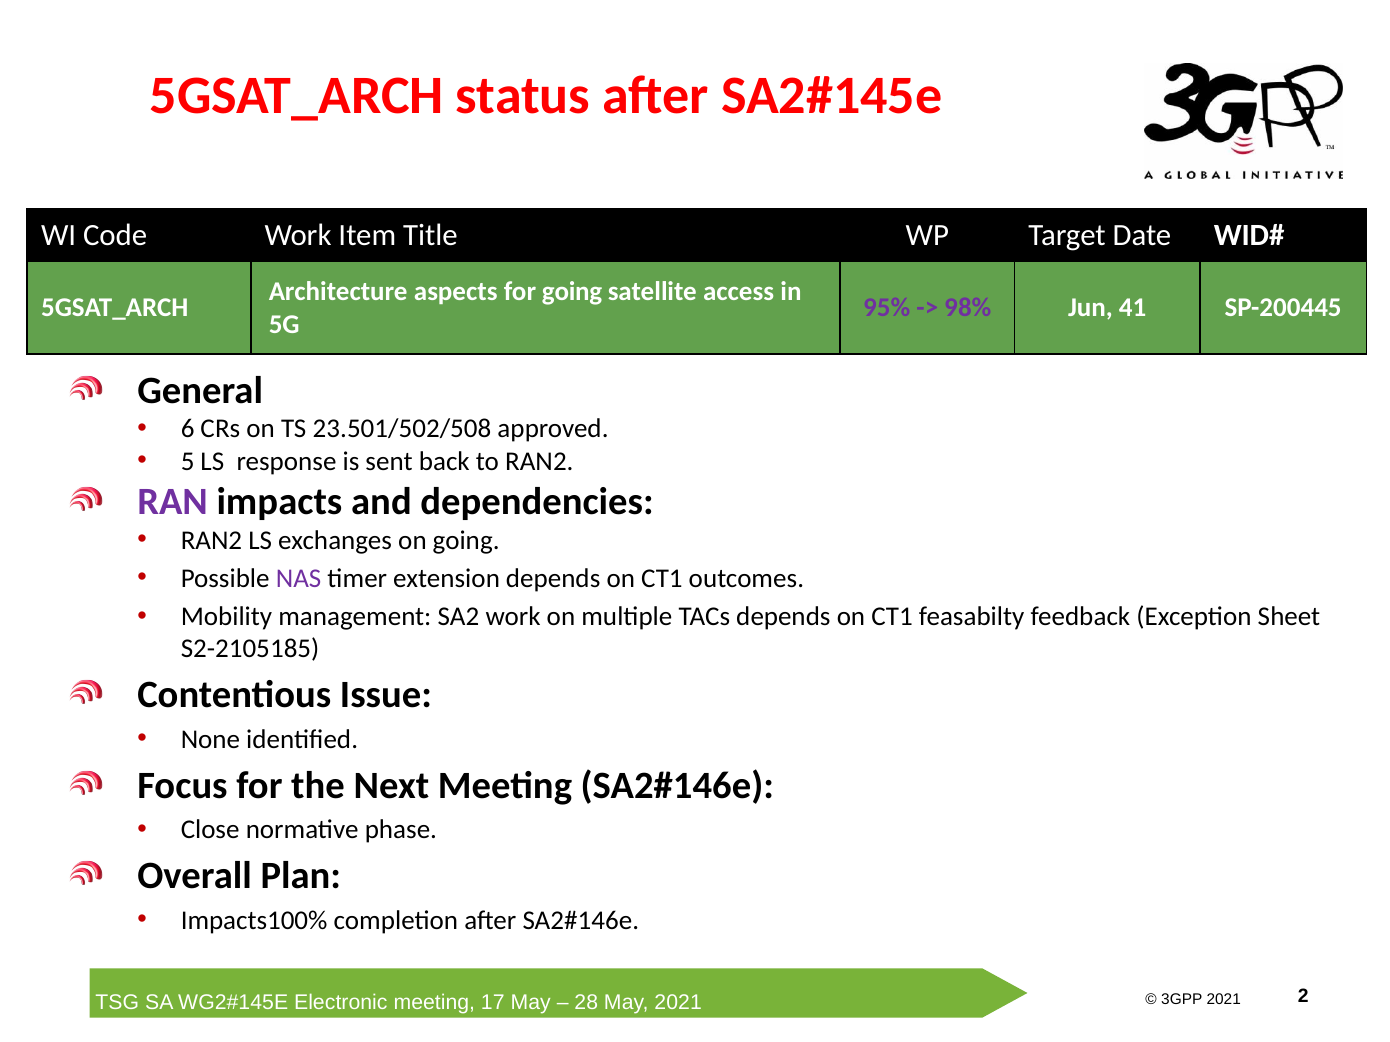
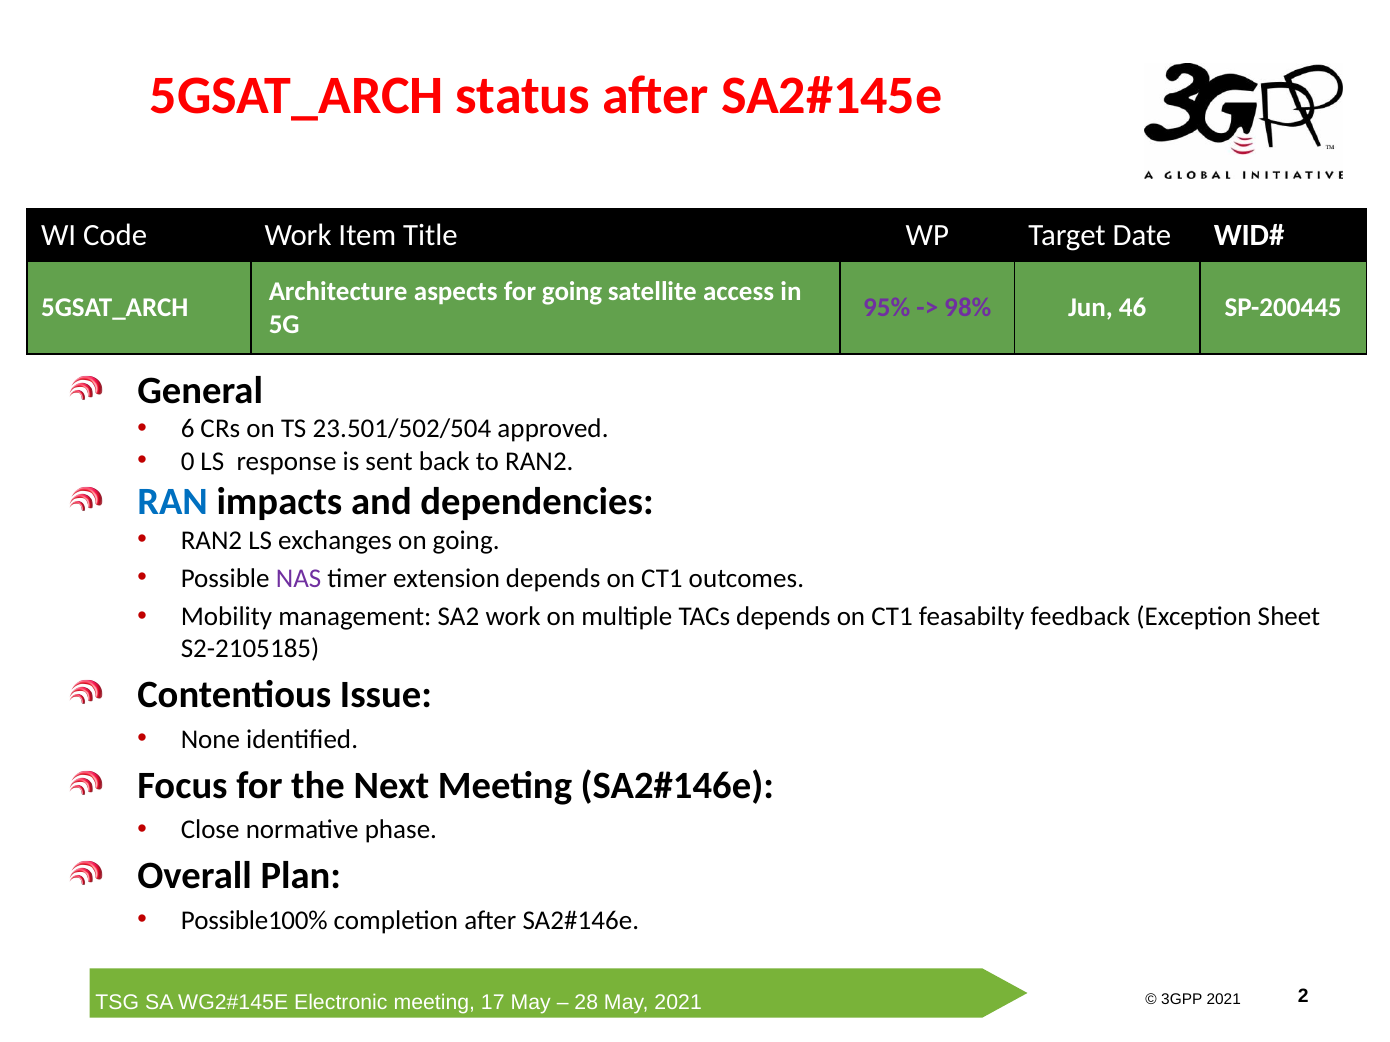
41: 41 -> 46 (1133, 308)
23.501/502/508: 23.501/502/508 -> 23.501/502/504 (402, 429)
5: 5 -> 0 (188, 462)
RAN colour: purple -> blue (173, 502)
Impacts100%: Impacts100% -> Possible100% (254, 921)
